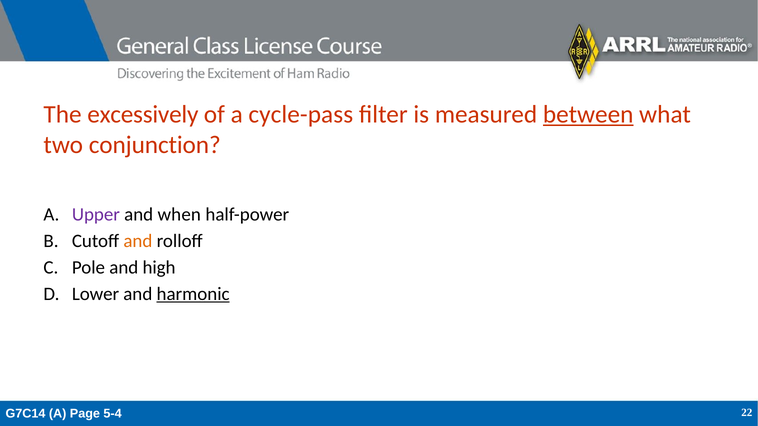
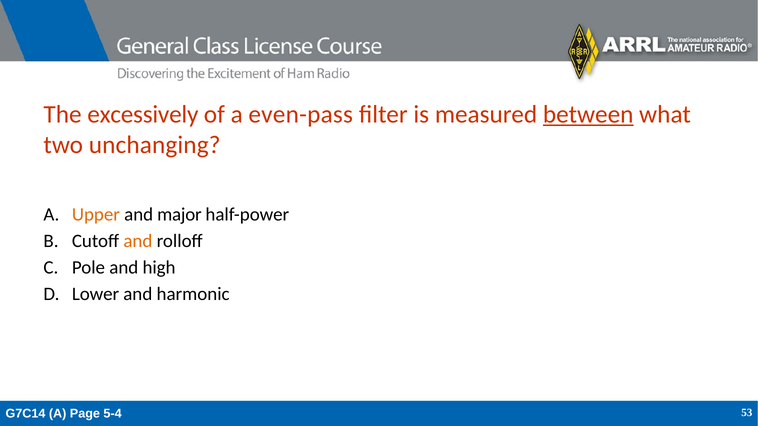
cycle-pass: cycle-pass -> even-pass (301, 114)
conjunction: conjunction -> unchanging (155, 145)
Upper colour: purple -> orange (96, 214)
when: when -> major (179, 214)
harmonic underline: present -> none (193, 294)
22: 22 -> 53 (747, 413)
